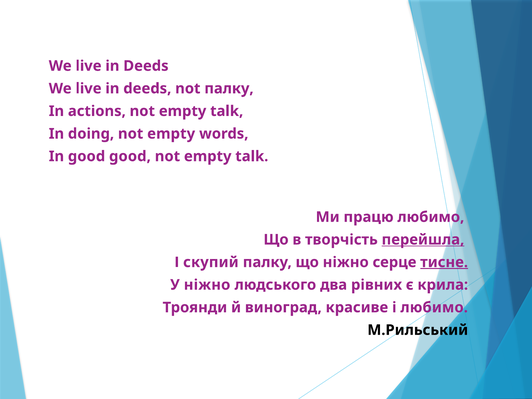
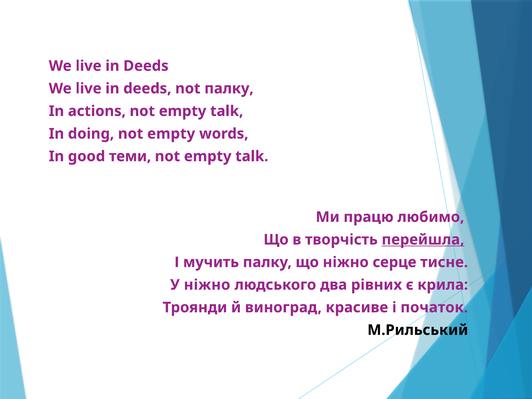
good good: good -> теми (130, 156)
скупий: скупий -> мучить (211, 262)
тисне underline: present -> none (444, 262)
і любимо: любимо -> початок (434, 307)
